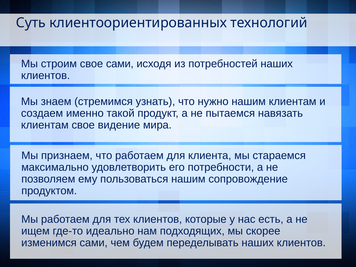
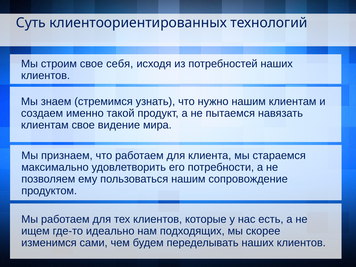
свое сами: сами -> себя (120, 64)
